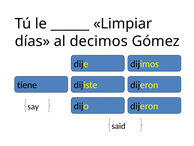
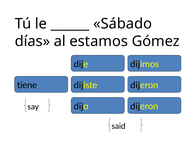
Limpiar: Limpiar -> Sábado (123, 24)
decimos: decimos -> estamos (99, 41)
